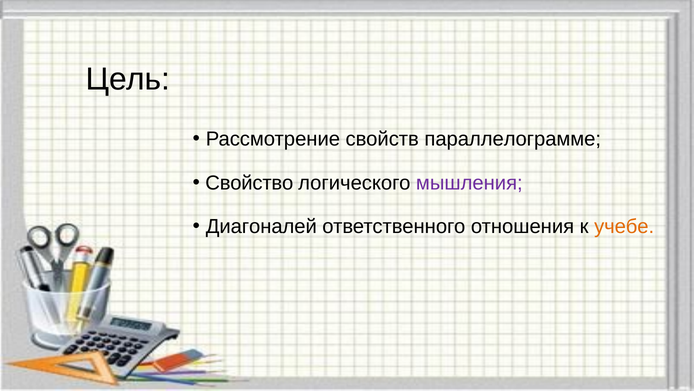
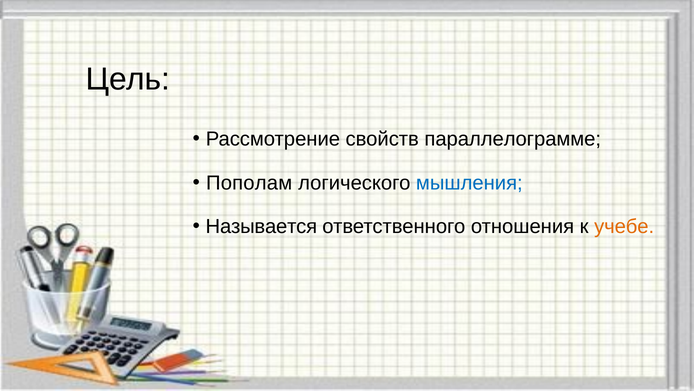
Свойство: Свойство -> Пополам (249, 183)
мышления colour: purple -> blue (469, 183)
Диагоналей: Диагоналей -> Называется (261, 226)
